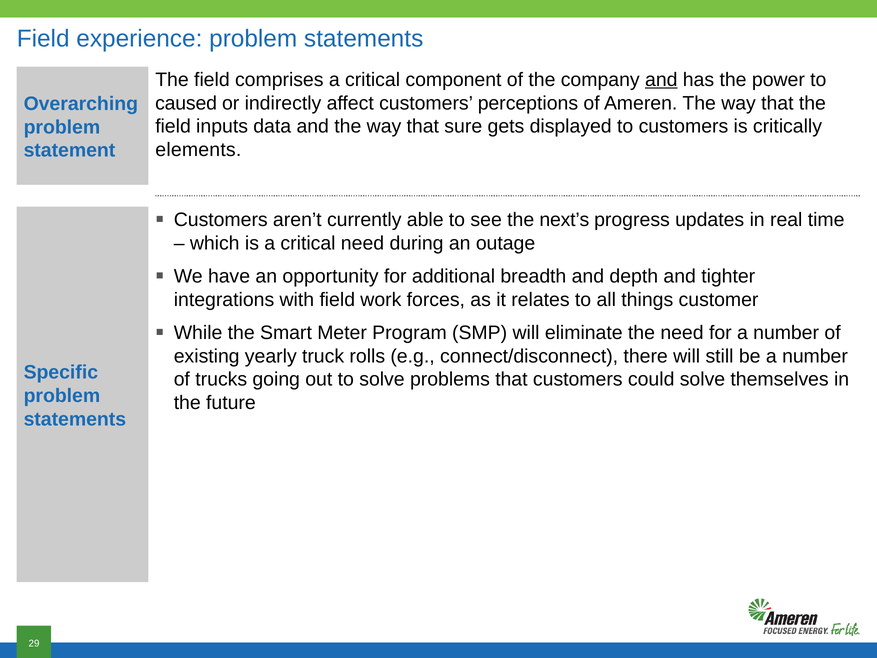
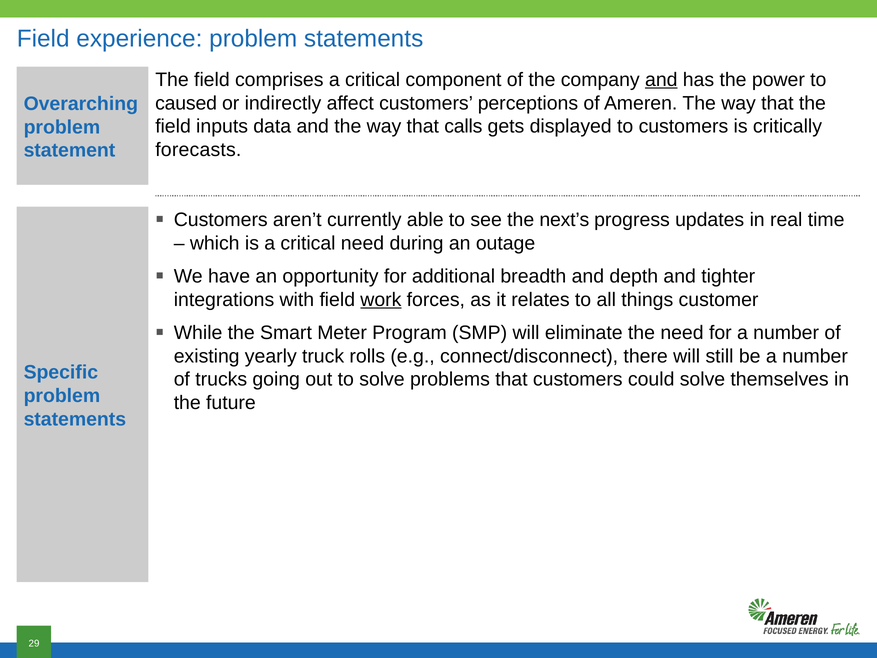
sure: sure -> calls (463, 126)
elements: elements -> forecasts (198, 150)
work underline: none -> present (381, 299)
